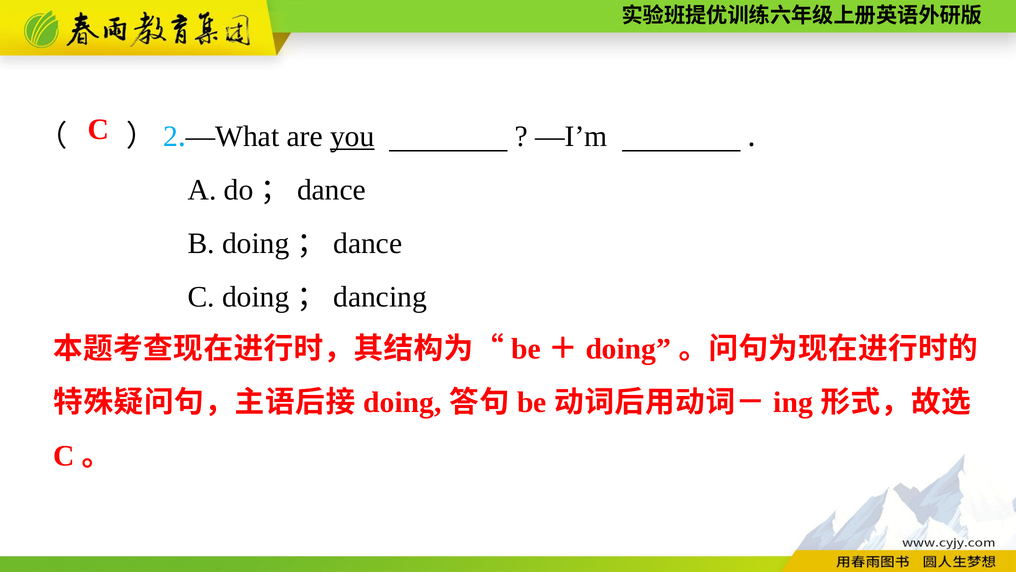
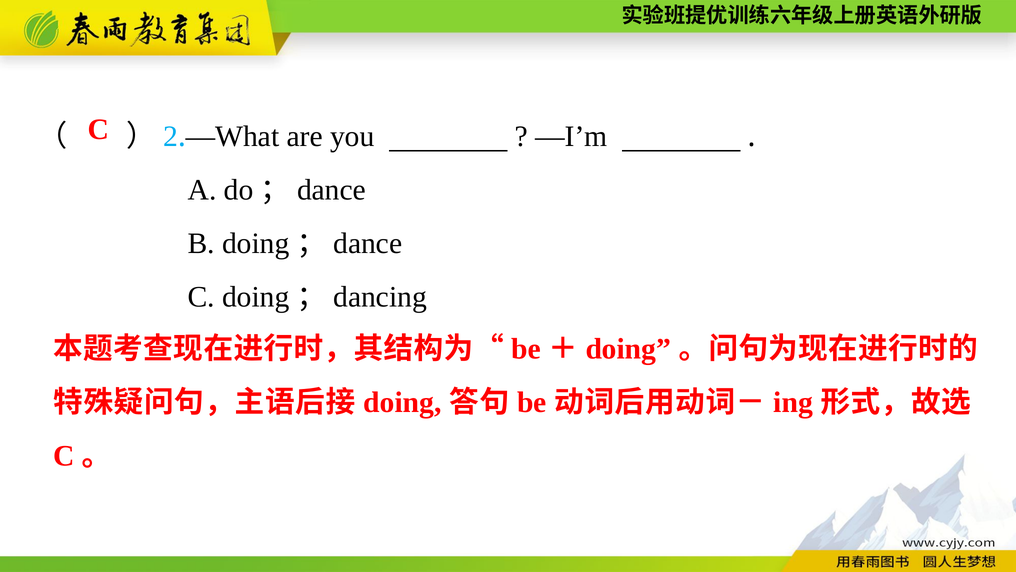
you underline: present -> none (352, 136)
